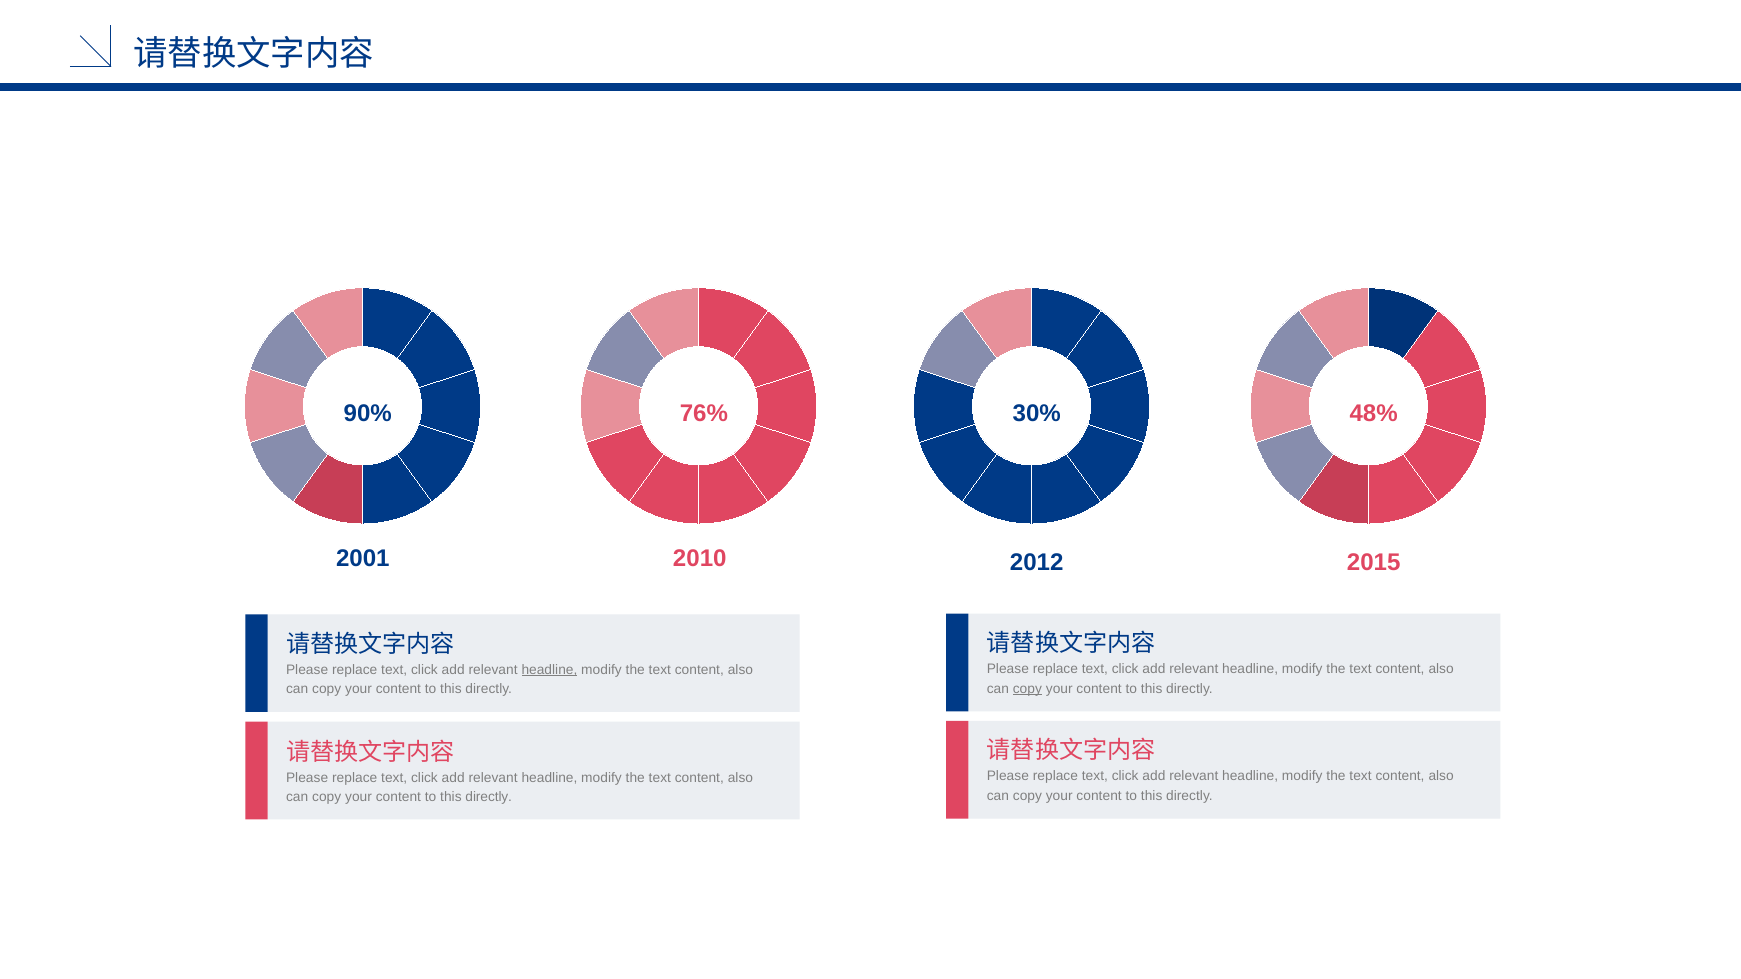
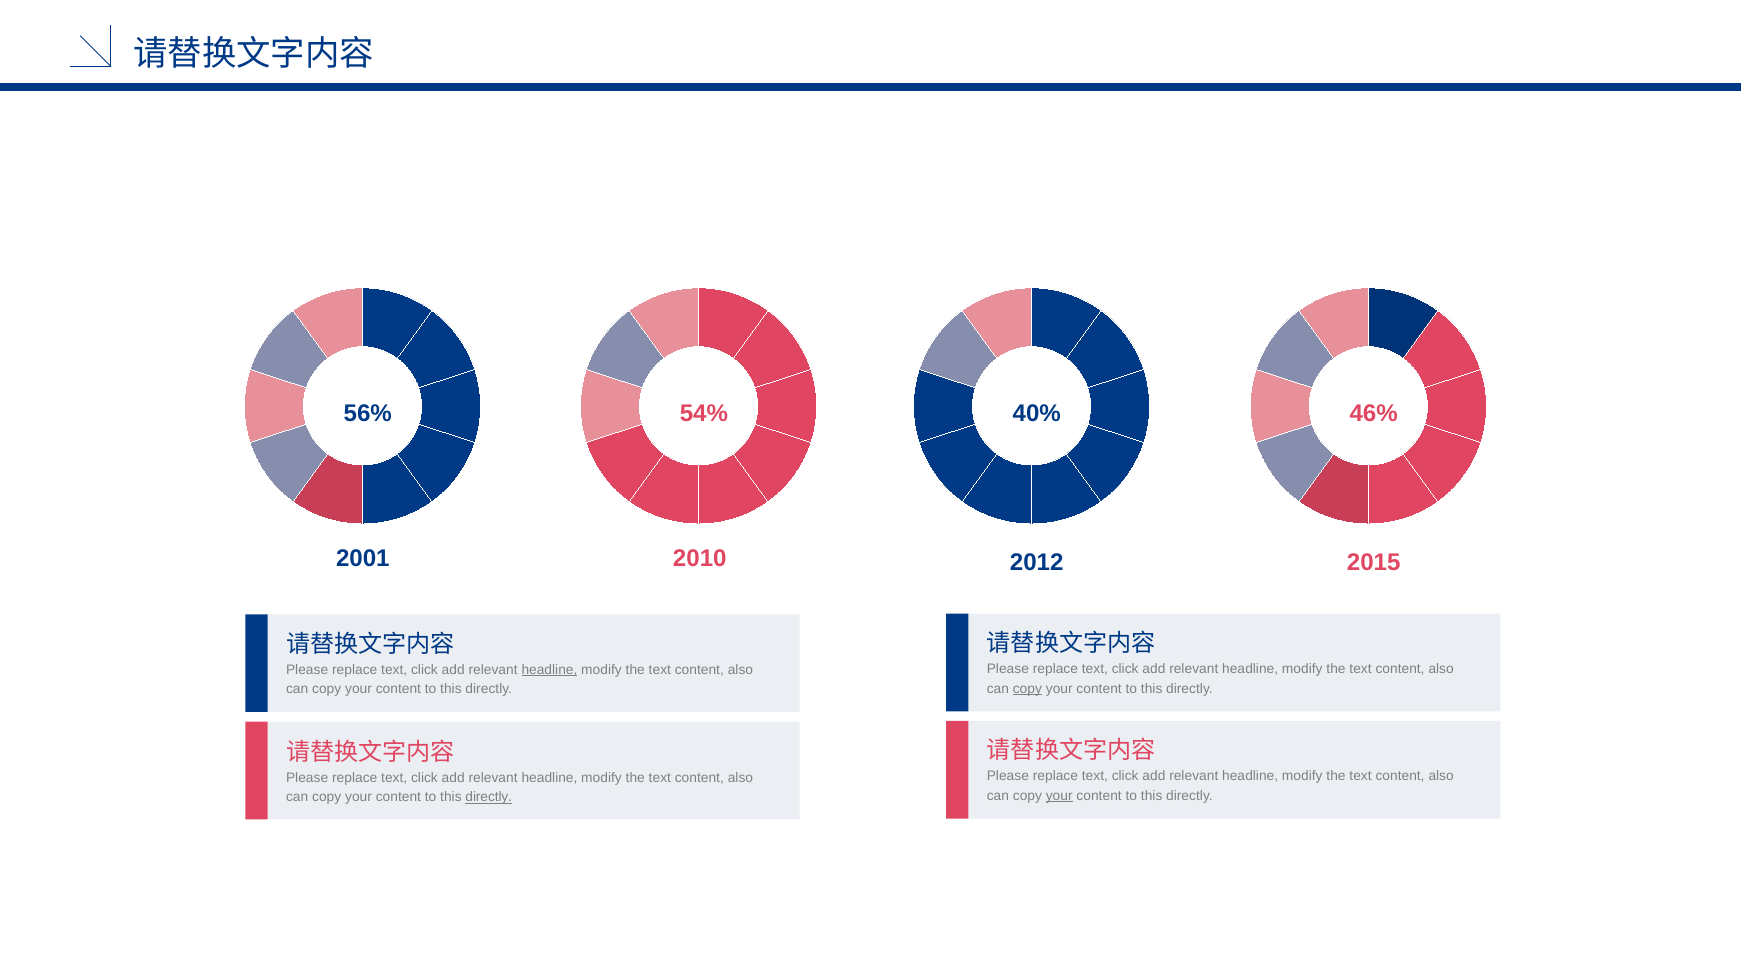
90%: 90% -> 56% (368, 414)
76%: 76% -> 54% (704, 414)
30%: 30% -> 40% (1037, 414)
48%: 48% -> 46% (1374, 414)
your underline: none -> present (1059, 796)
directly underline: none -> present (489, 798)
